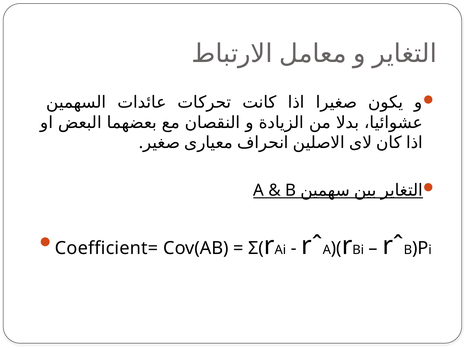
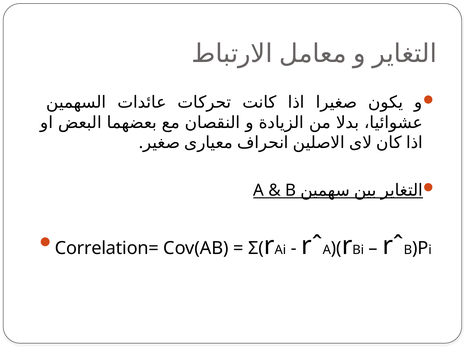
Coefficient=: Coefficient= -> Correlation= (107, 249)
